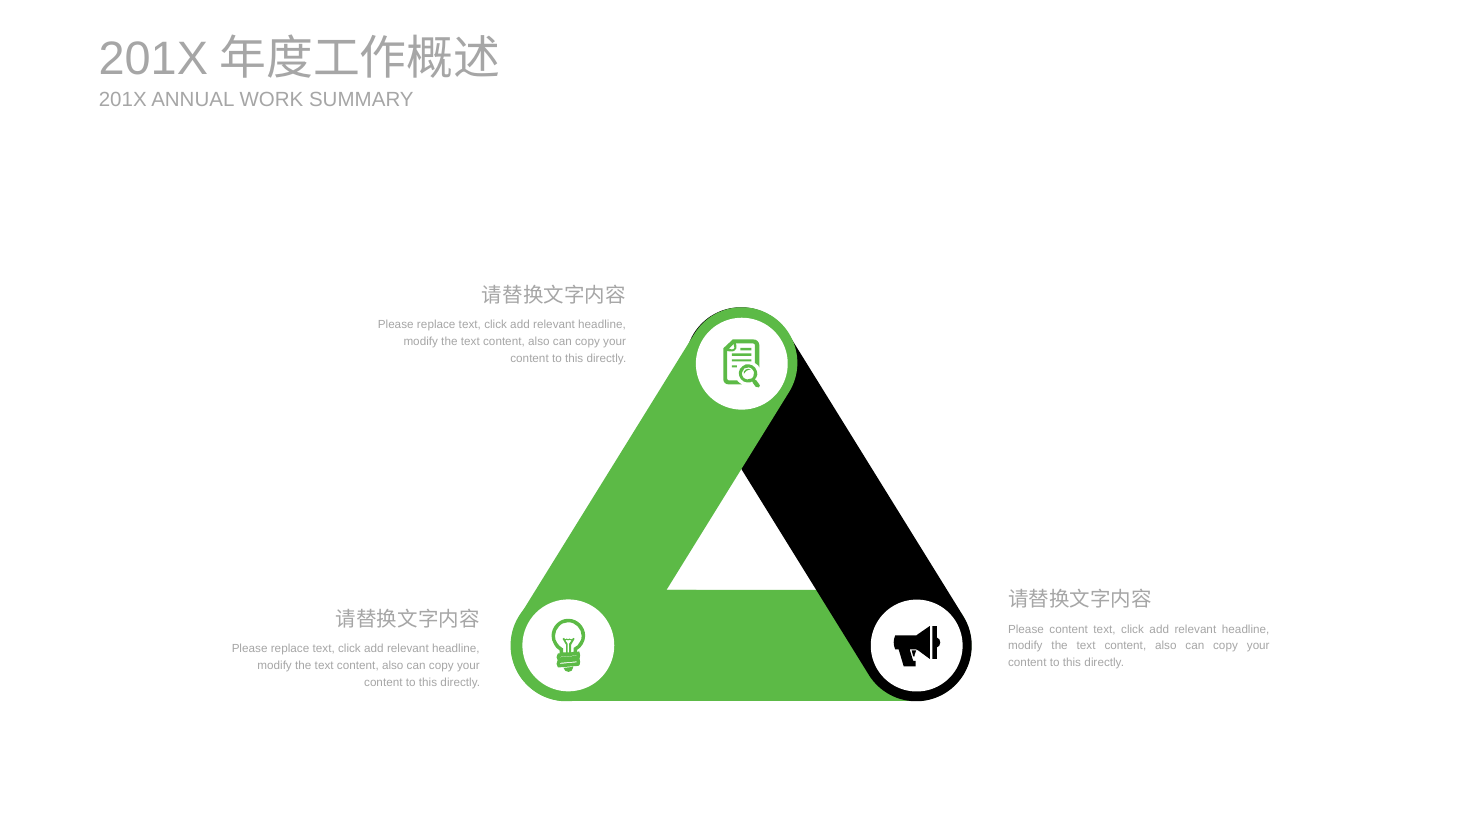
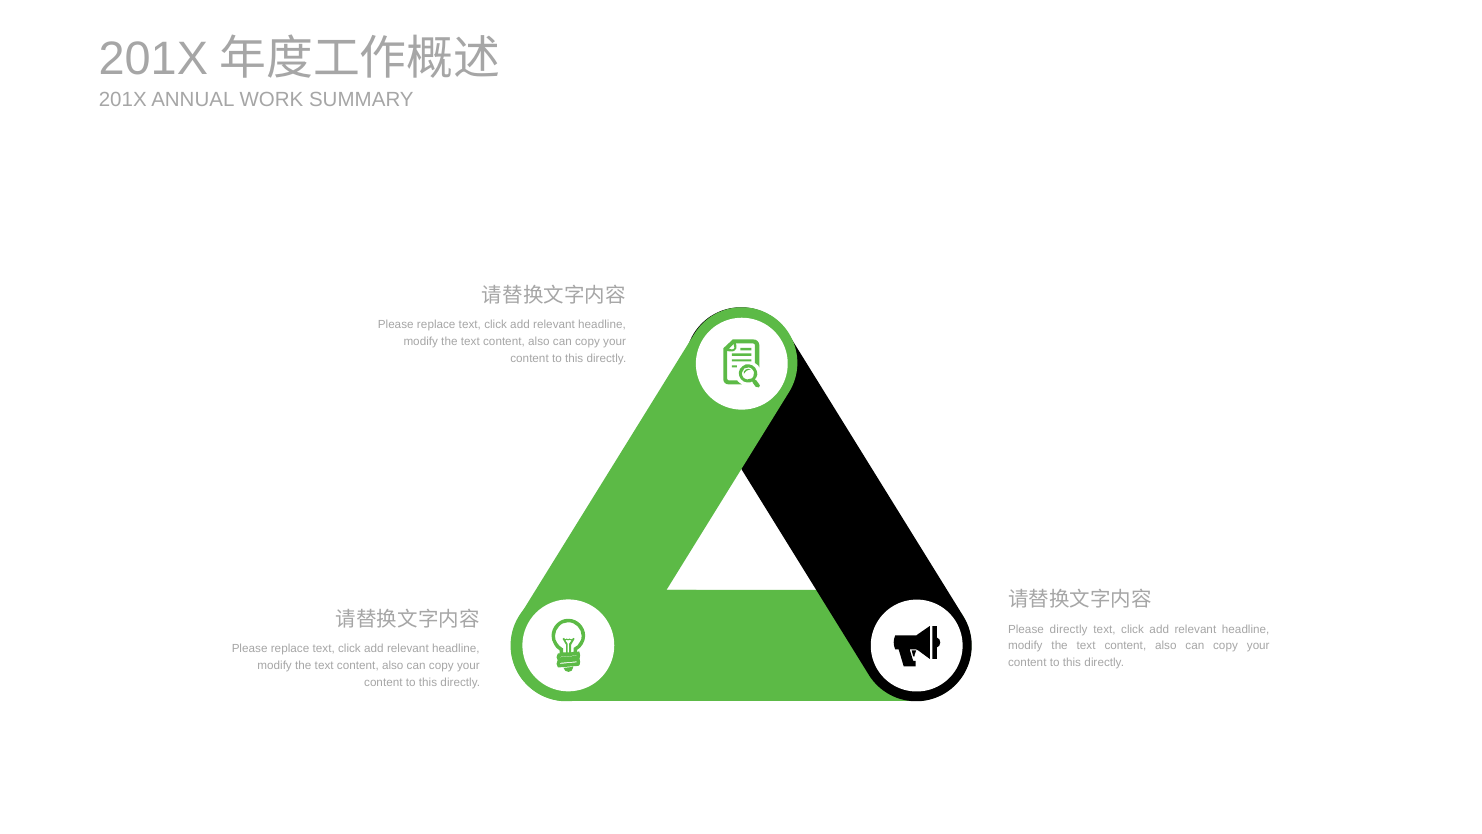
Please content: content -> directly (1069, 629)
